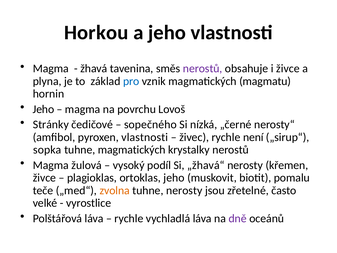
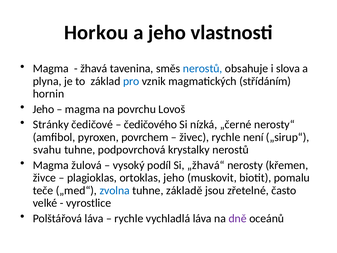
nerostů colour: purple -> blue (203, 69)
i živce: živce -> slova (288, 69)
magmatu: magmatu -> střídáním (265, 81)
sopečného: sopečného -> čedičového (150, 124)
pyroxen vlastnosti: vlastnosti -> povrchem (145, 137)
sopka: sopka -> svahu (47, 150)
tuhne magmatických: magmatických -> podpovrchová (132, 150)
zvolna colour: orange -> blue (115, 190)
tuhne nerosty: nerosty -> základě (184, 190)
